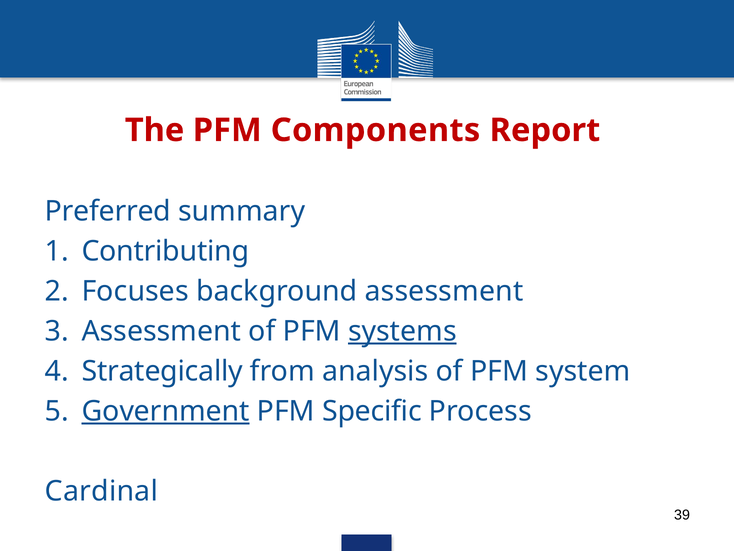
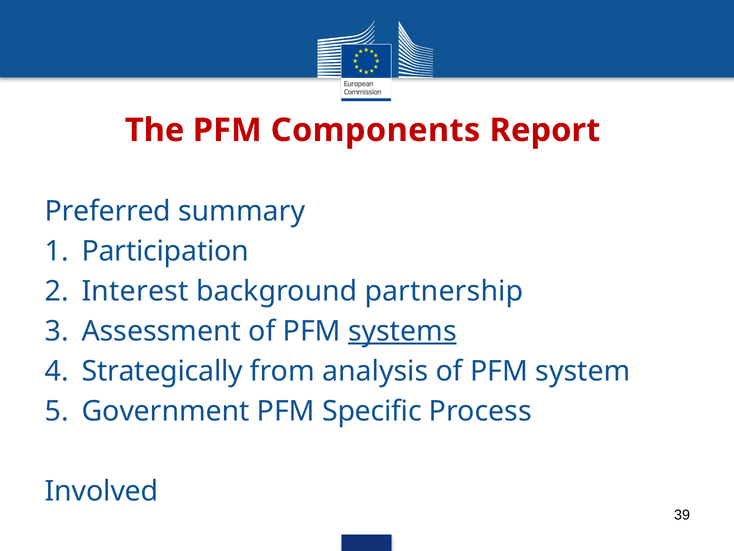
Contributing: Contributing -> Participation (165, 251)
Focuses: Focuses -> Interest (135, 291)
background assessment: assessment -> partnership (444, 291)
Government underline: present -> none (166, 411)
Cardinal: Cardinal -> Involved (102, 491)
